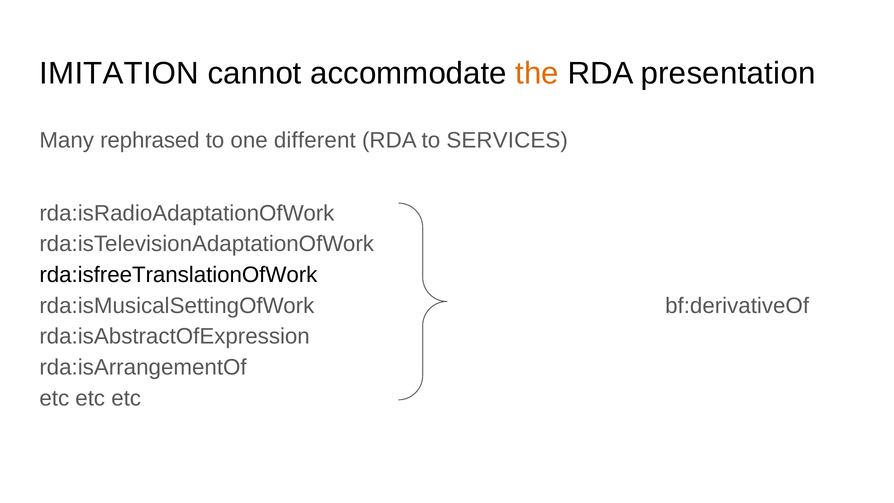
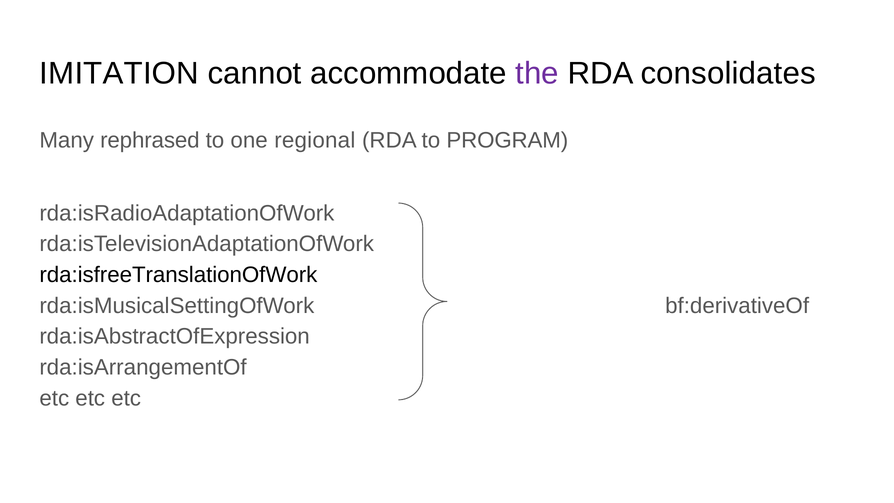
the colour: orange -> purple (537, 73)
presentation: presentation -> consolidates (728, 73)
different: different -> regional (315, 141)
SERVICES: SERVICES -> PROGRAM (507, 141)
